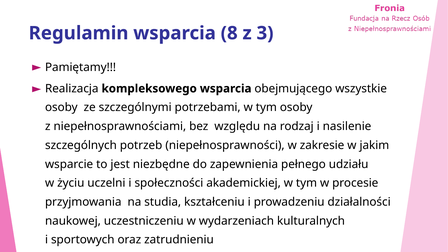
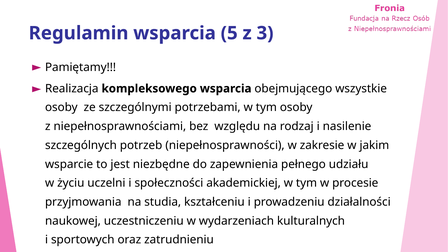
8: 8 -> 5 (229, 33)
